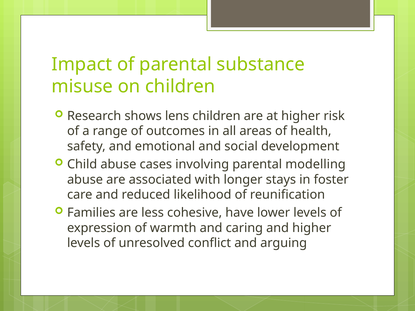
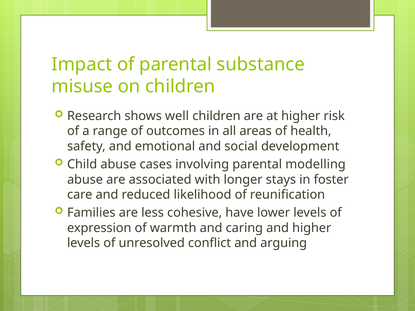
lens: lens -> well (177, 116)
